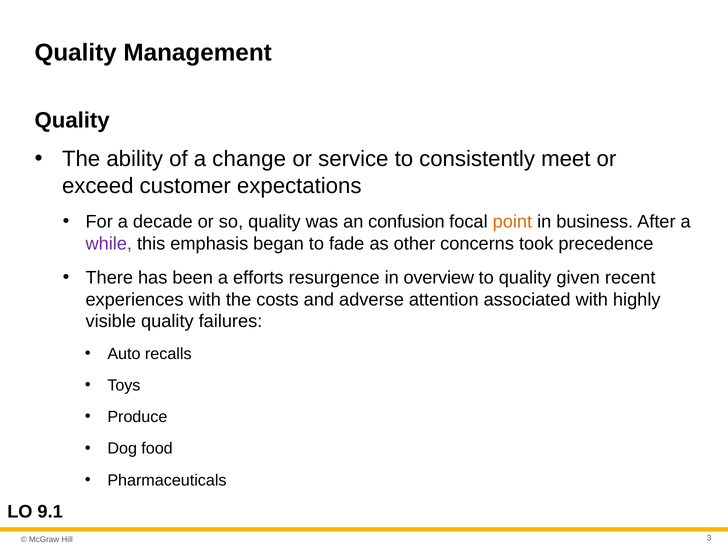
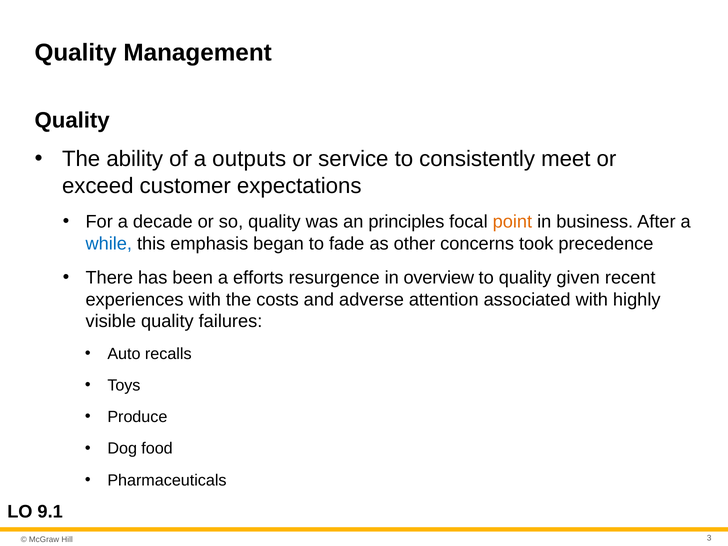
change: change -> outputs (249, 159)
confusion: confusion -> principles (406, 222)
while colour: purple -> blue (109, 244)
